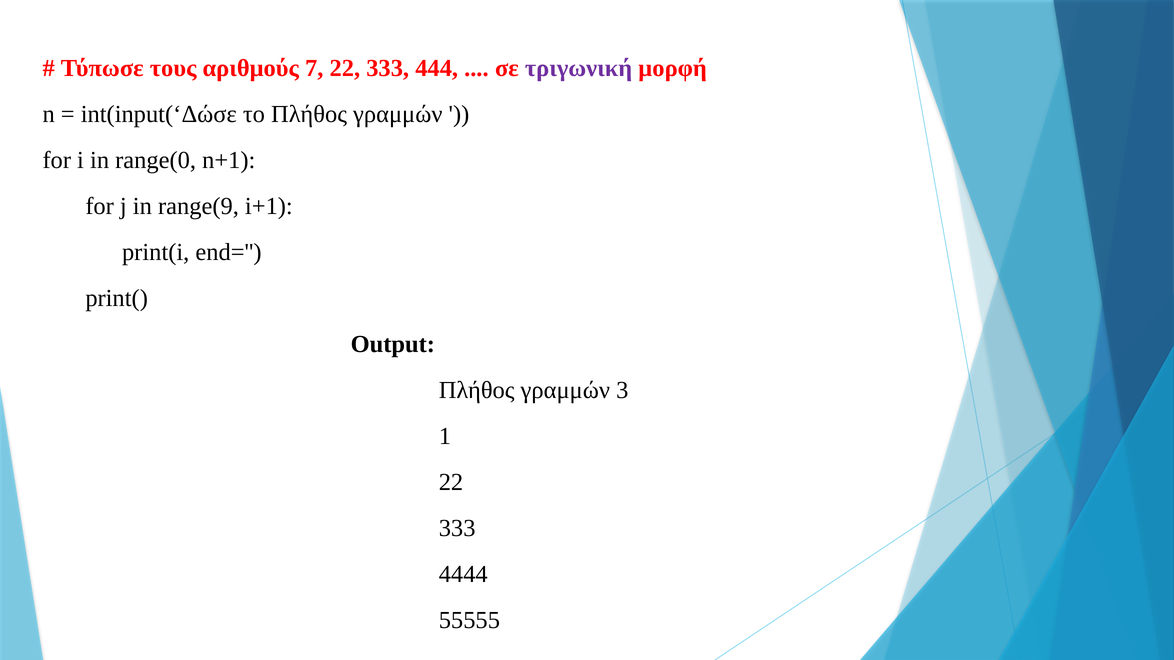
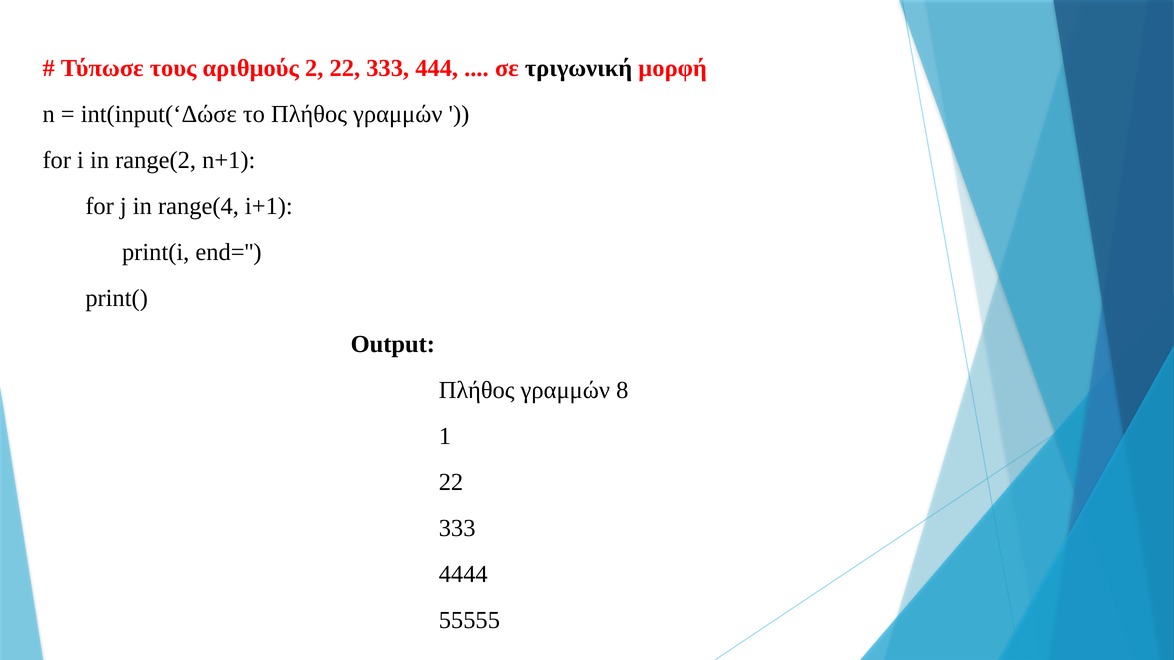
7: 7 -> 2 (314, 68)
τριγωνική colour: purple -> black (579, 68)
range(0: range(0 -> range(2 (156, 160)
range(9: range(9 -> range(4 (198, 206)
3: 3 -> 8 (622, 390)
